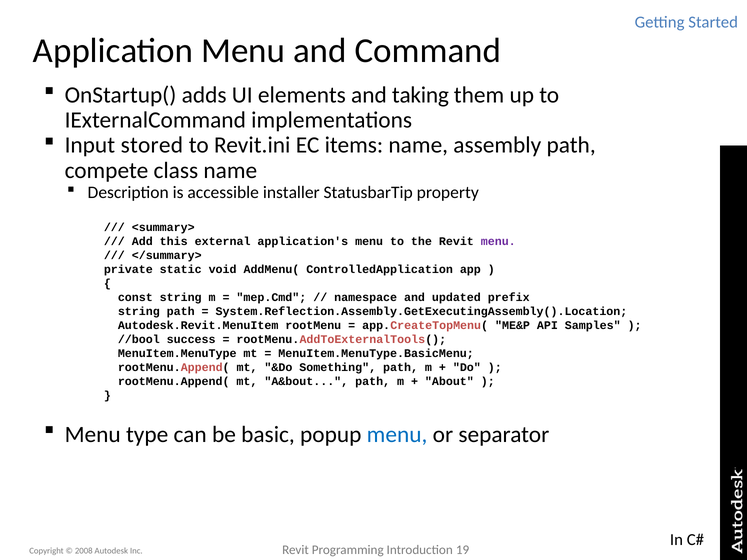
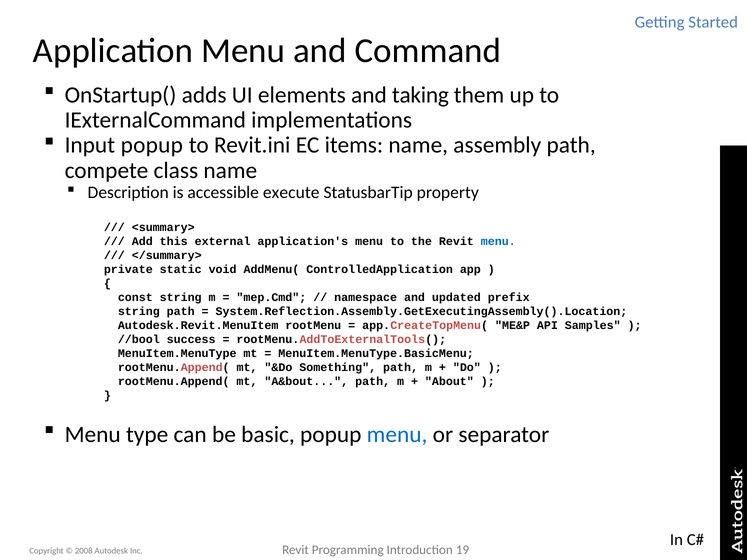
Input stored: stored -> popup (152, 145)
installer: installer -> execute (291, 193)
menu colour: purple -> blue (498, 242)
